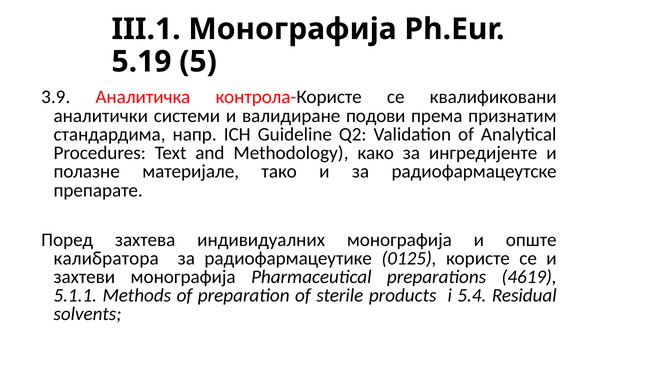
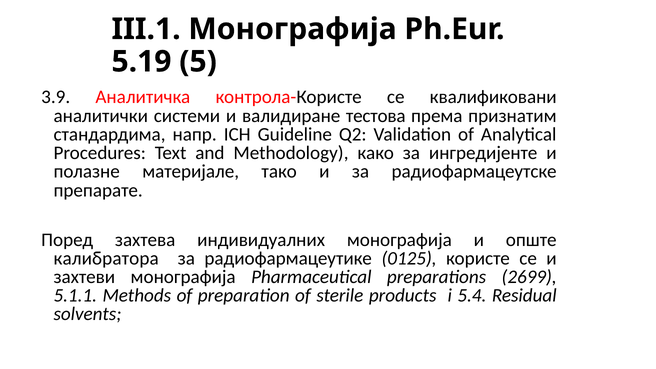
подови: подови -> тестова (376, 116)
4619: 4619 -> 2699 (529, 277)
